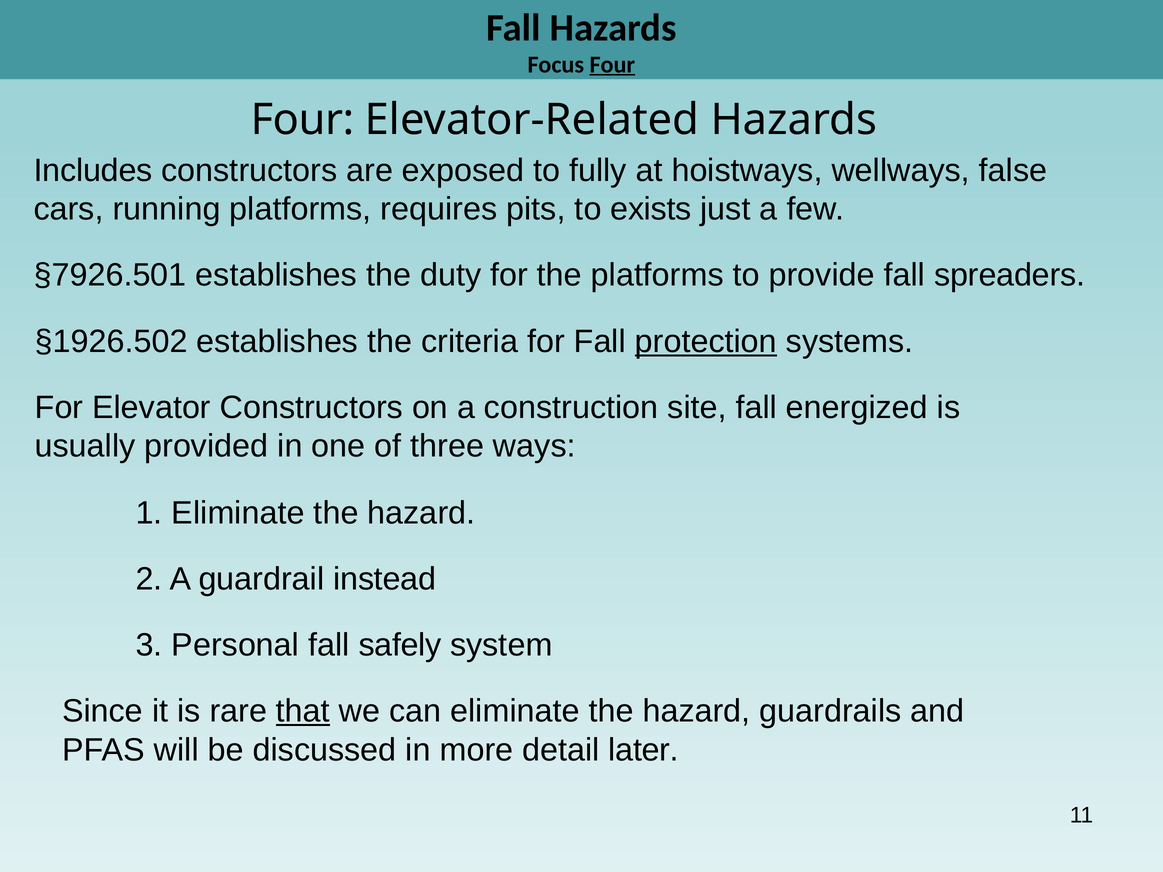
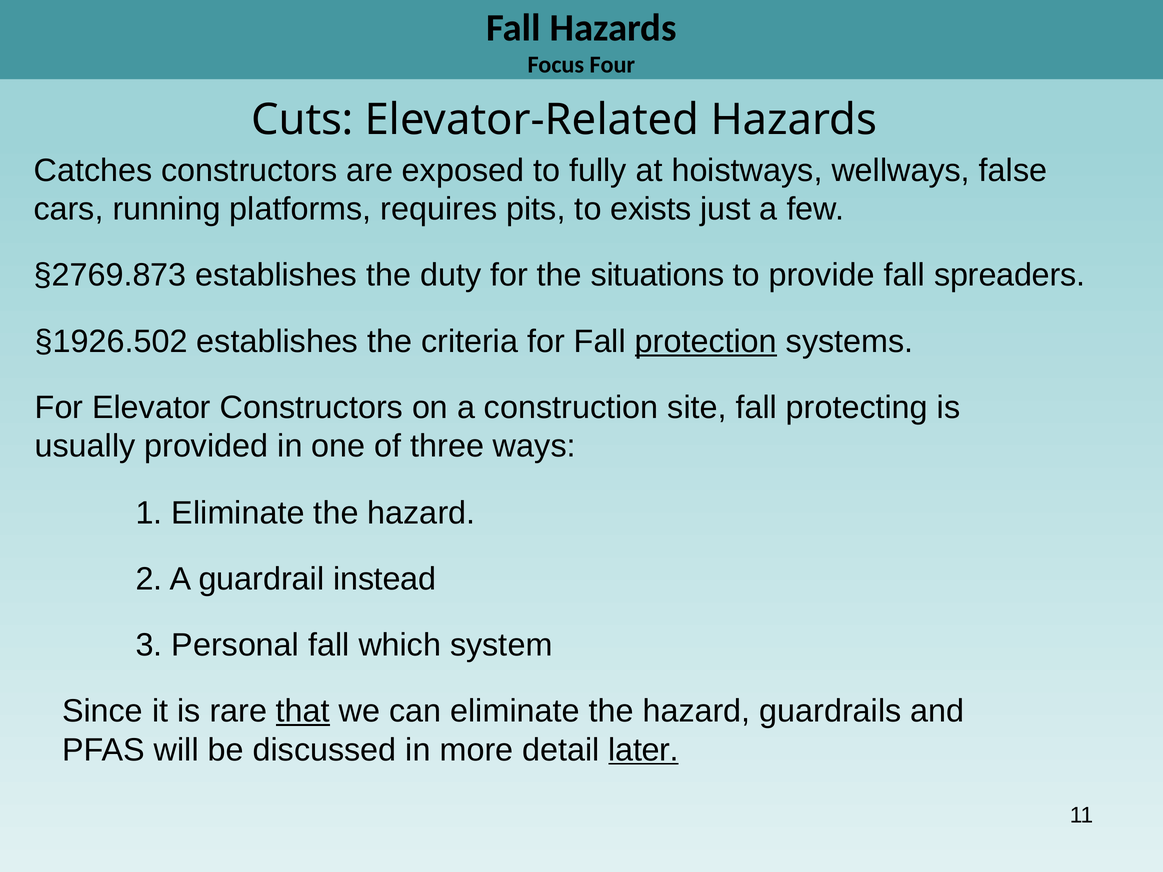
Four underline: present -> none (612, 65)
Four: Four -> Cuts (302, 120)
Includes: Includes -> Catches (93, 170)
§7926.501: §7926.501 -> §2769.873 (110, 275)
the platforms: platforms -> situations (658, 275)
energized: energized -> protecting (857, 408)
safely: safely -> which (400, 645)
later underline: none -> present (644, 750)
